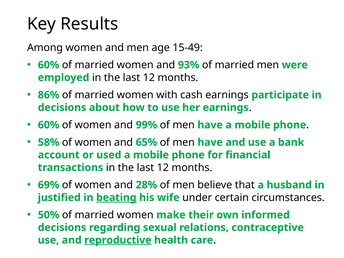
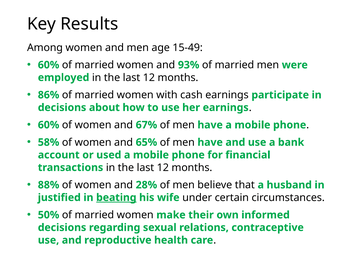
99%: 99% -> 67% (146, 125)
69%: 69% -> 88% (49, 185)
reproductive underline: present -> none (118, 240)
